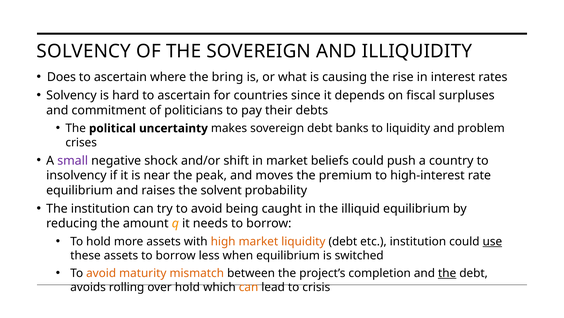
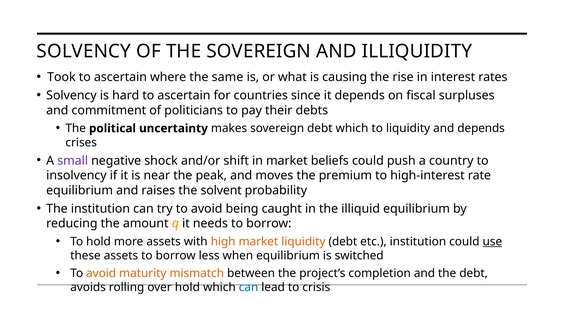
Does: Does -> Took (61, 77)
bring: bring -> same (228, 77)
debt banks: banks -> which (352, 128)
and problem: problem -> depends (481, 128)
the underline: present -> none (447, 273)
can colour: orange -> blue (249, 287)
